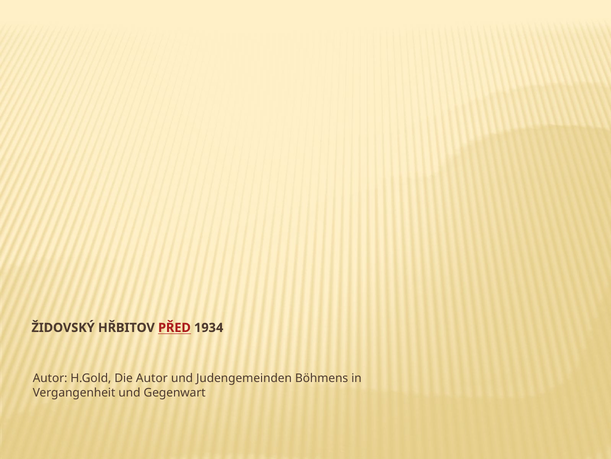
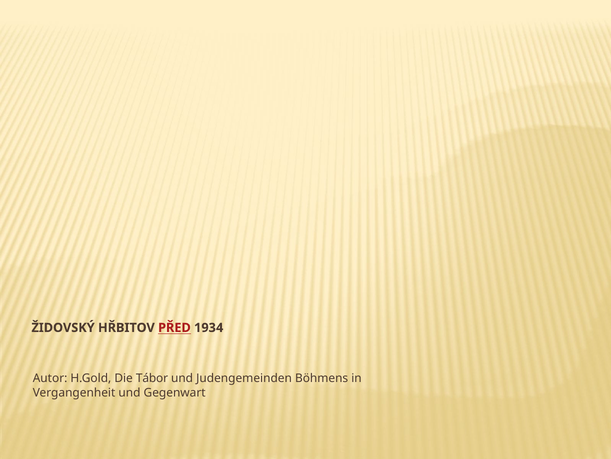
Die Autor: Autor -> Tábor (152, 378)
